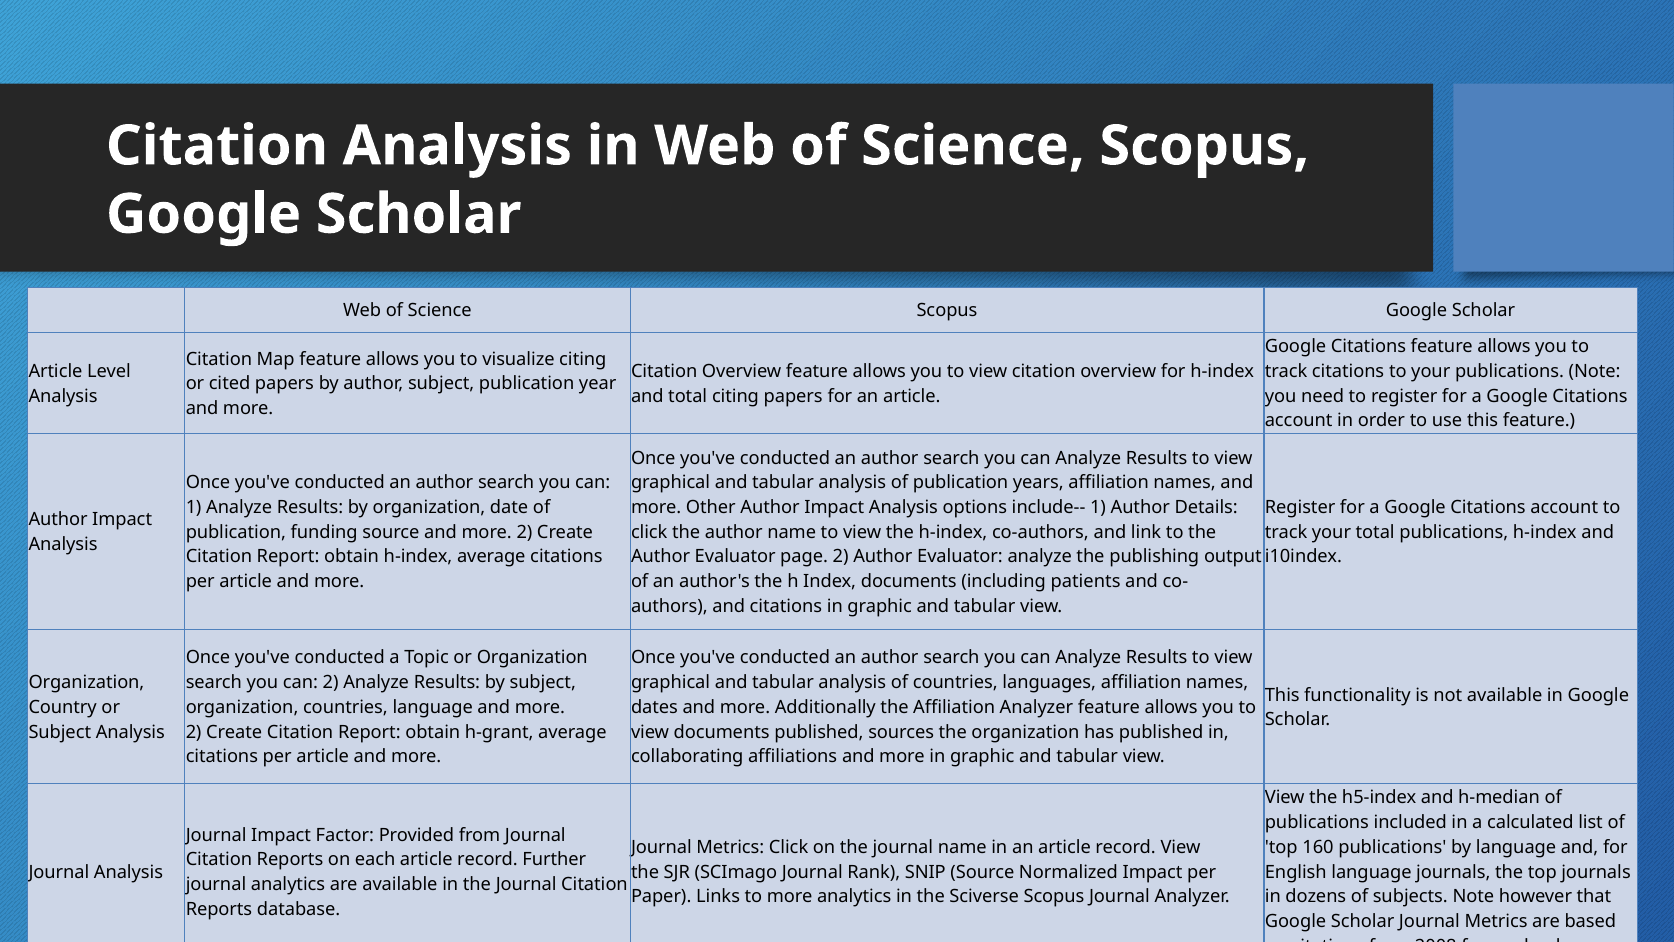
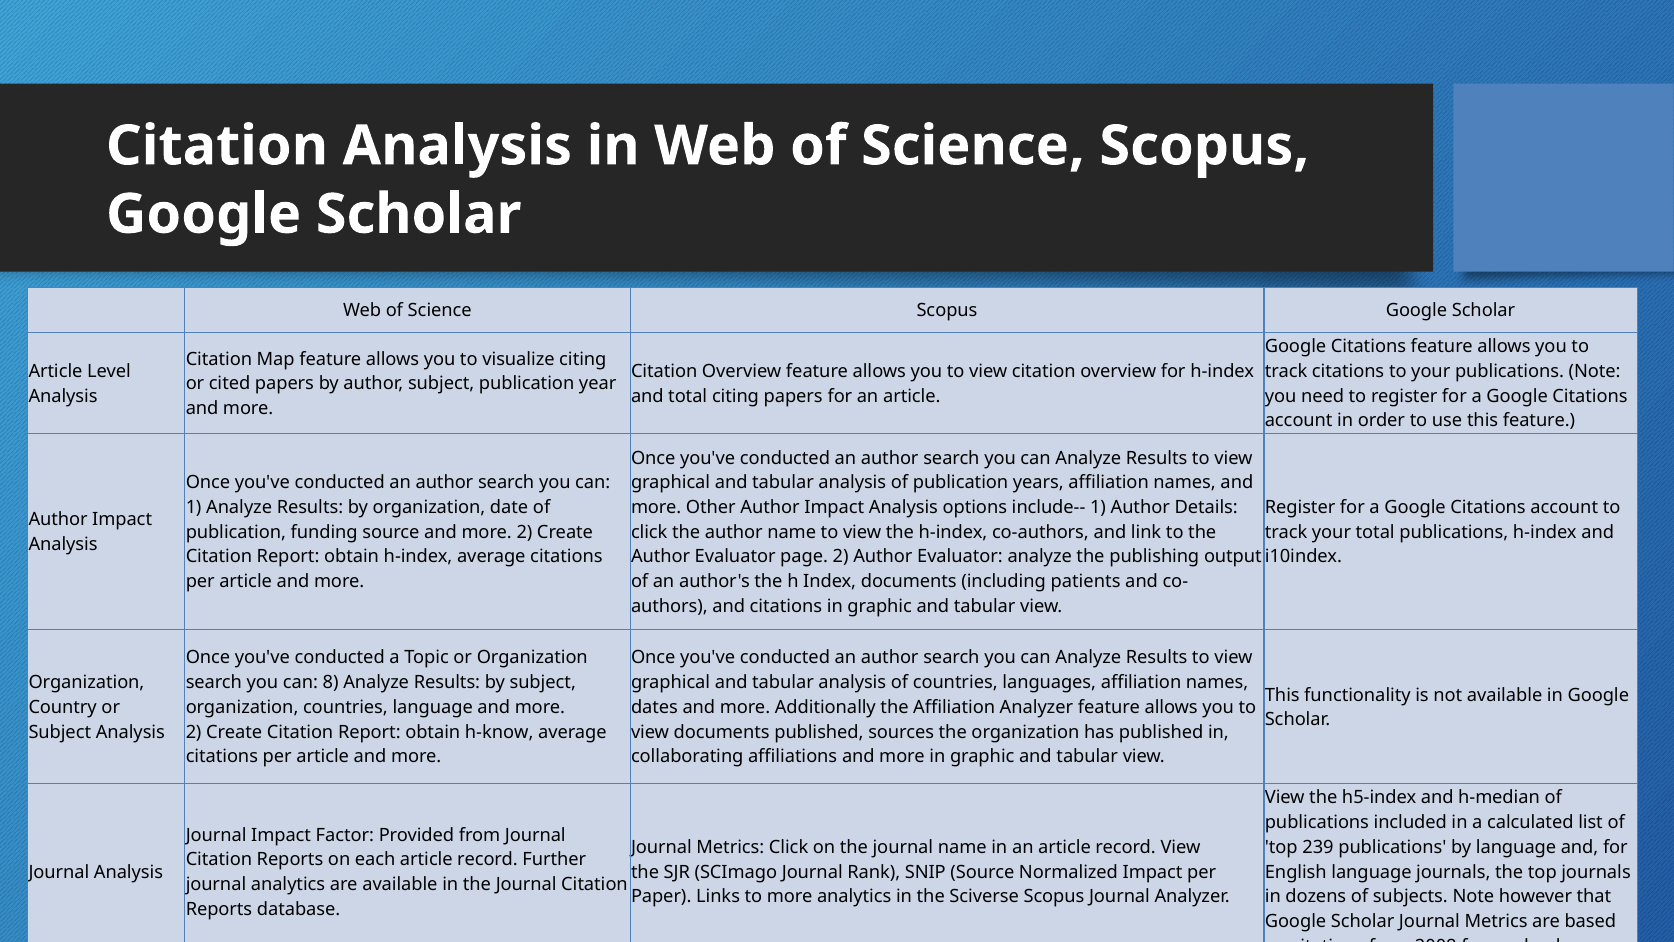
can 2: 2 -> 8 (331, 682)
h-grant: h-grant -> h-know (499, 732)
160: 160 -> 239 (1318, 847)
